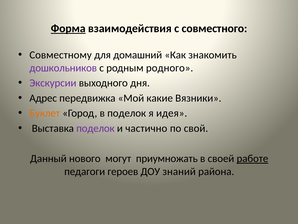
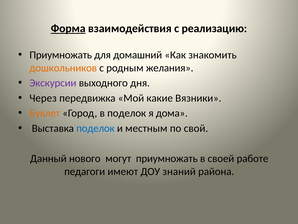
совместного: совместного -> реализацию (214, 28)
Совместному: Совместному -> Приумножать (61, 55)
дошкольников colour: purple -> orange (63, 68)
родного: родного -> желания (170, 68)
Адрес: Адрес -> Через (43, 98)
идея: идея -> дома (172, 113)
поделок colour: purple -> blue (95, 128)
частично: частично -> местным (146, 128)
работе underline: present -> none (252, 158)
героев: героев -> имеют (123, 171)
